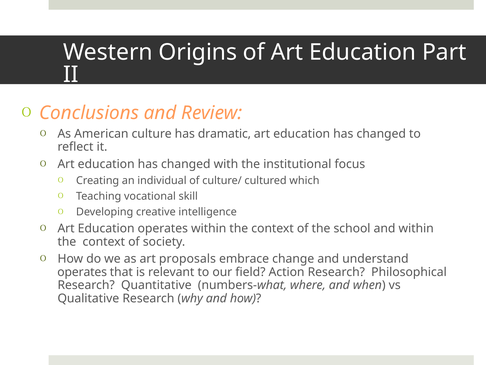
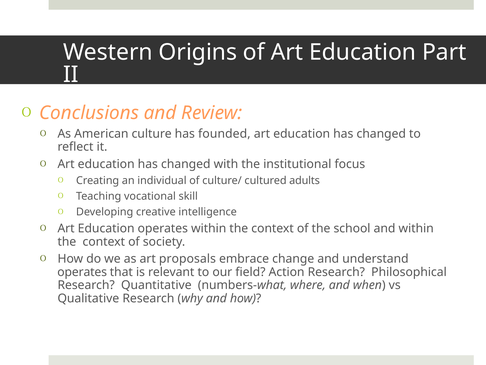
dramatic: dramatic -> founded (224, 134)
which: which -> adults (305, 180)
